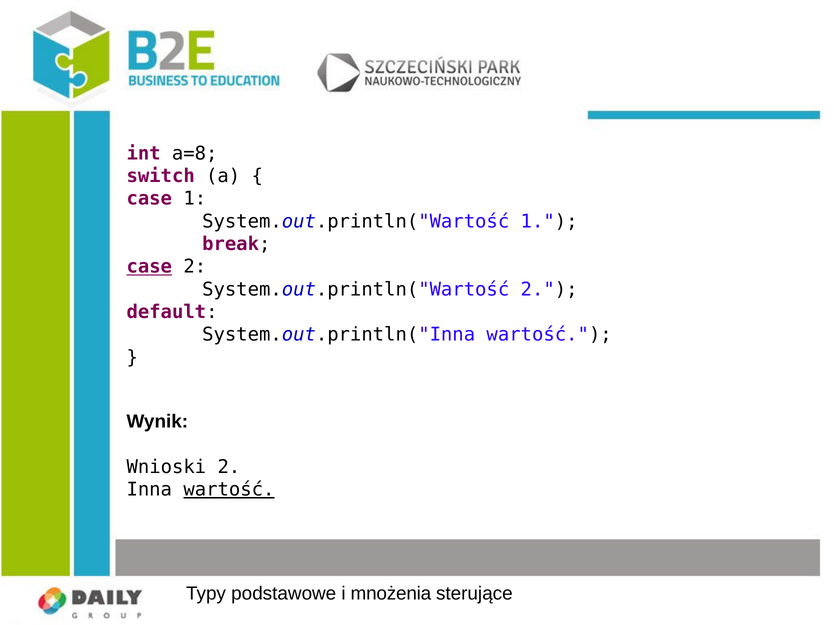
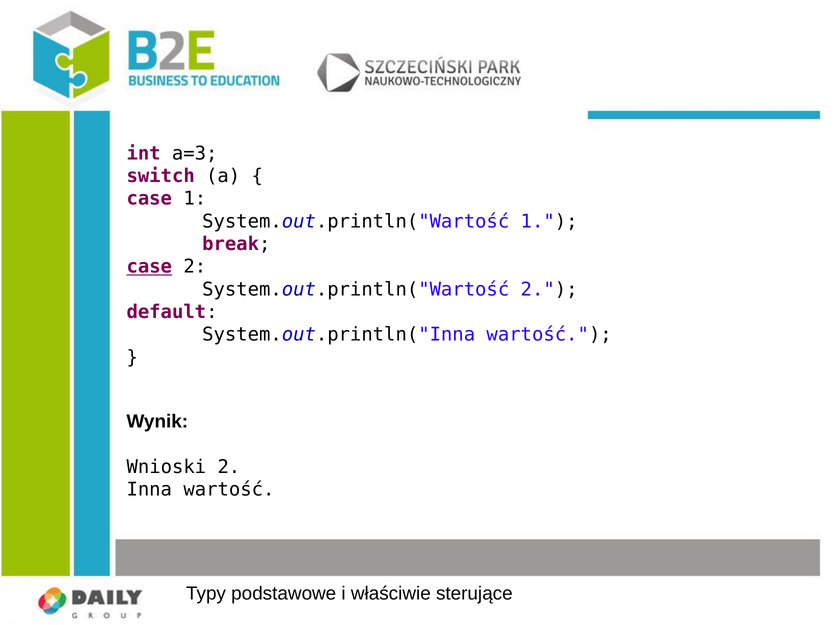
a=8: a=8 -> a=3 (195, 153)
wartość underline: present -> none (229, 490)
mnożenia: mnożenia -> właściwie (391, 594)
